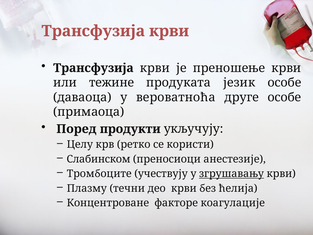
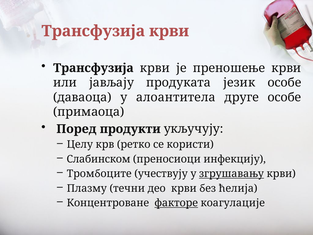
тежине: тежине -> јављају (112, 83)
вероватноћа: вероватноћа -> алоантитела (176, 97)
анестезије: анестезије -> инфекцију (235, 159)
факторе underline: none -> present (176, 203)
